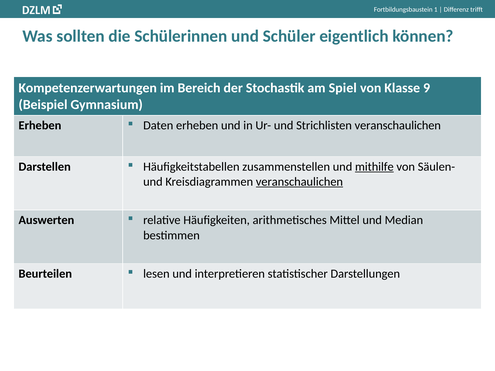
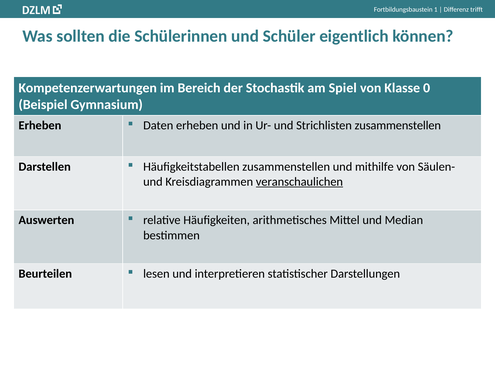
9: 9 -> 0 (427, 88)
Strichlisten veranschaulichen: veranschaulichen -> zusammenstellen (398, 126)
mithilfe underline: present -> none (374, 167)
